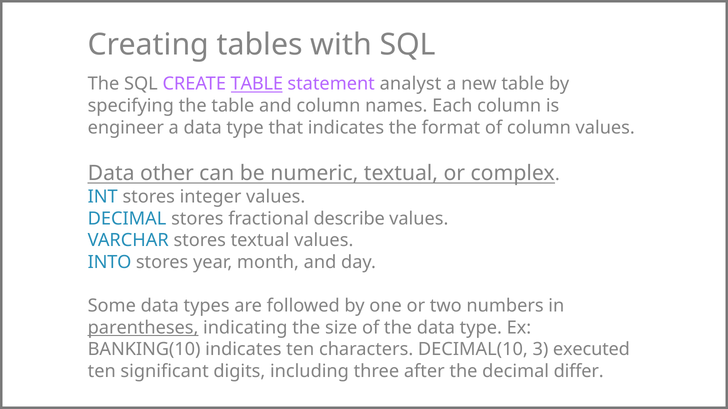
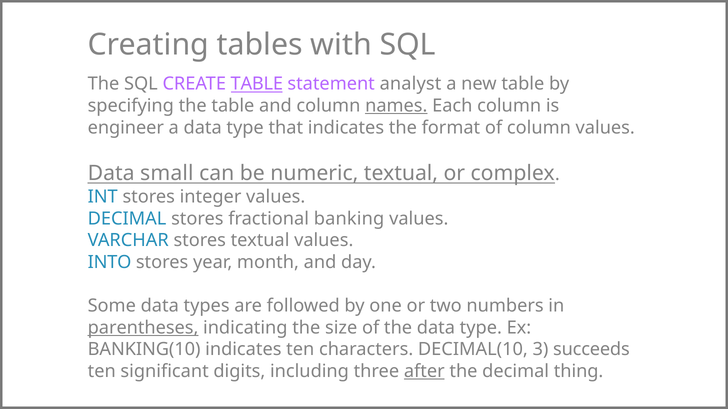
names underline: none -> present (396, 106)
other: other -> small (167, 173)
describe: describe -> banking (349, 219)
executed: executed -> succeeds (591, 350)
after underline: none -> present (424, 372)
differ: differ -> thing (579, 372)
